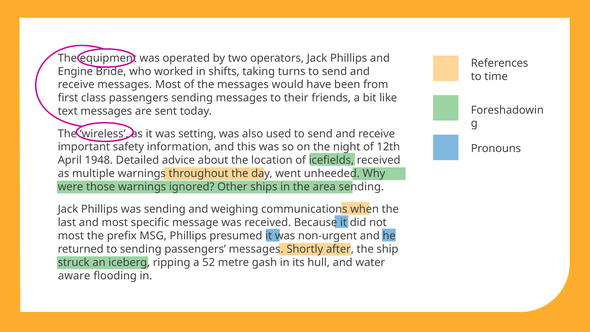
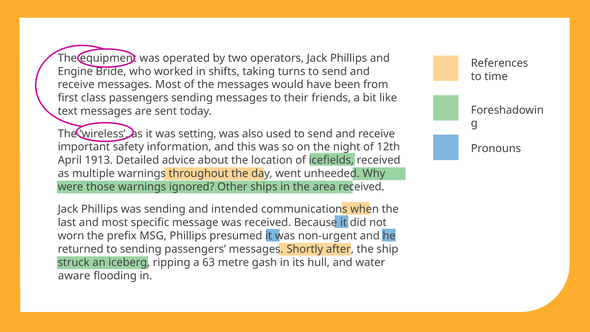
1948: 1948 -> 1913 (99, 160)
area sending: sending -> received (361, 187)
weighing: weighing -> intended (235, 209)
most: most -> worn (71, 236)
52: 52 -> 63 (209, 262)
